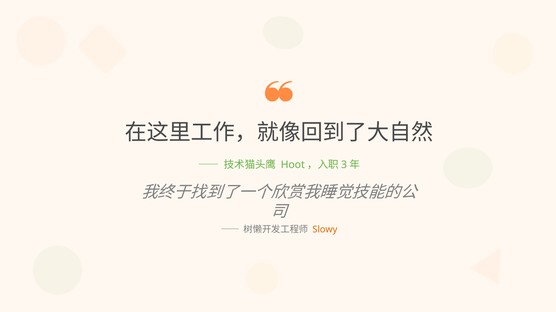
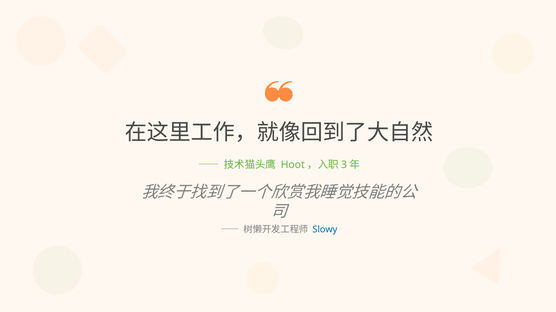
Slowy colour: orange -> blue (325, 230)
